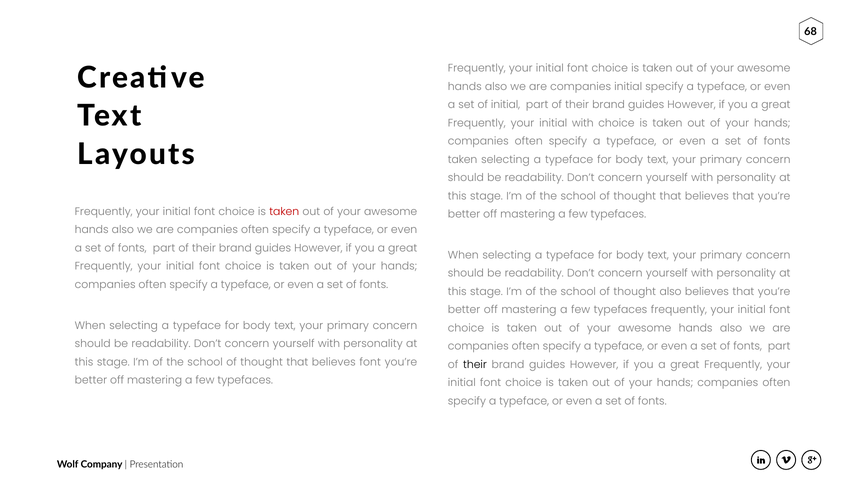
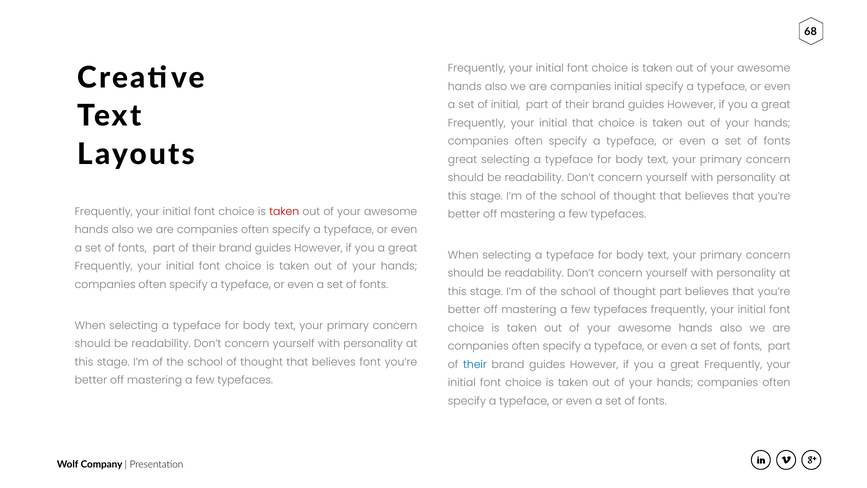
initial with: with -> that (583, 123)
taken: taken -> great (462, 159)
thought also: also -> part (671, 292)
their colour: black -> blue (475, 364)
